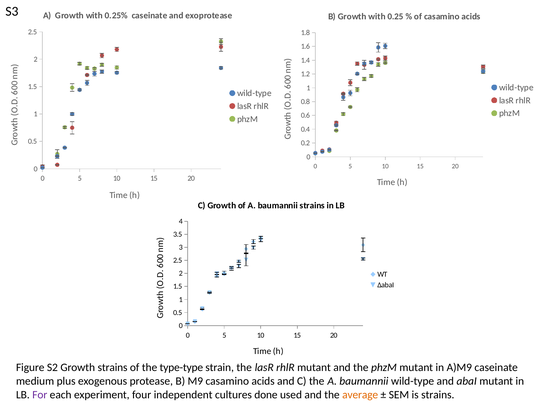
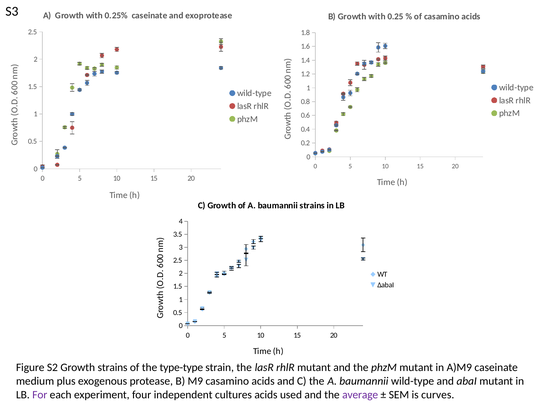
cultures done: done -> acids (266, 395)
average colour: orange -> purple (360, 395)
is strains: strains -> curves (438, 395)
